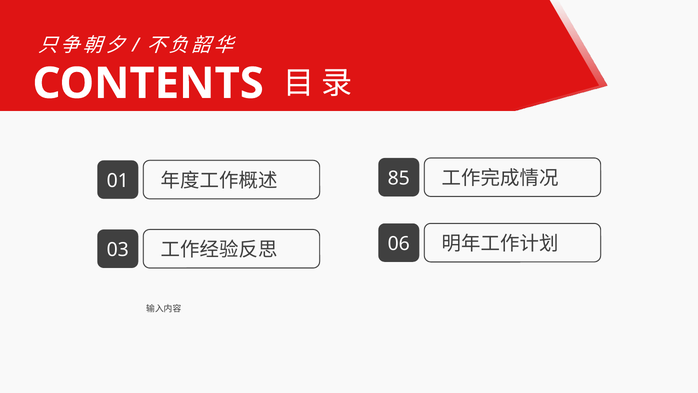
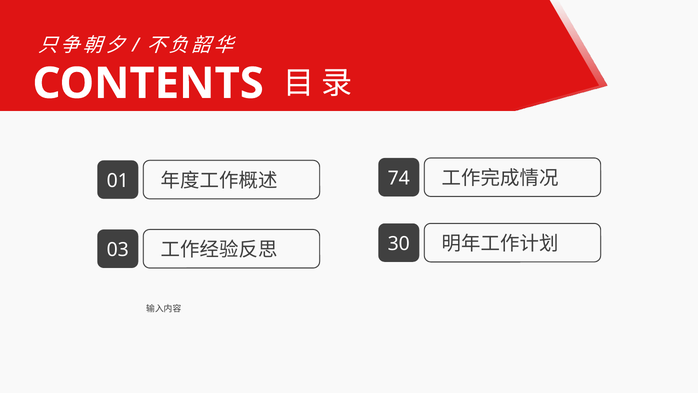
85: 85 -> 74 (399, 178)
06: 06 -> 30 (399, 244)
